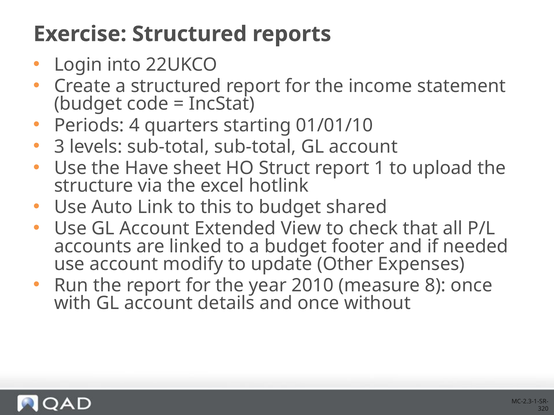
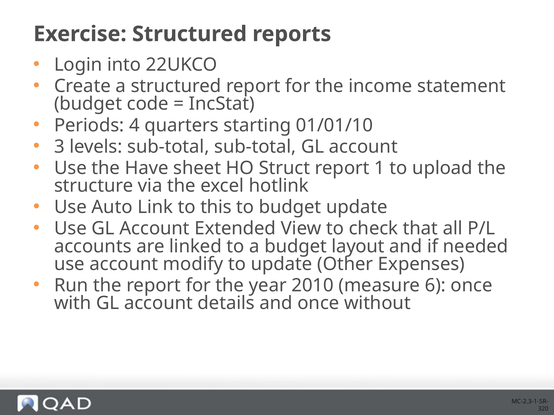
budget shared: shared -> update (357, 207)
footer: footer -> layout (358, 247)
8: 8 -> 6 (435, 286)
